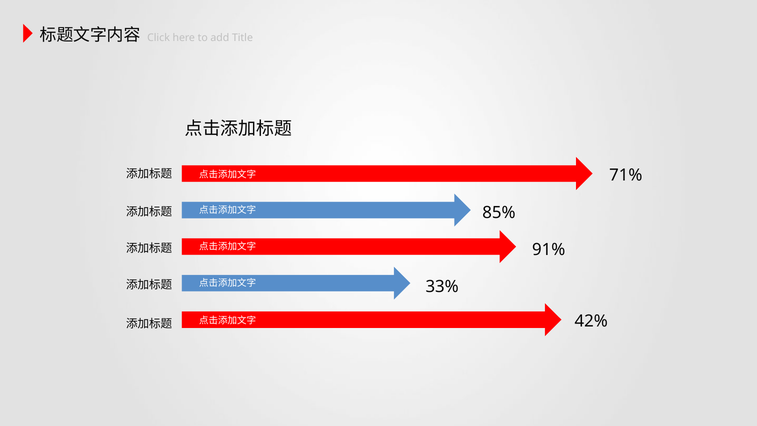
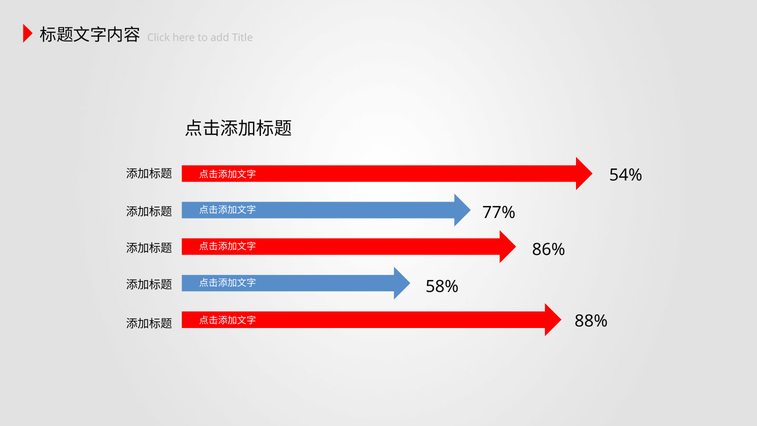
71%: 71% -> 54% (626, 175)
85%: 85% -> 77% (499, 213)
91%: 91% -> 86% (549, 250)
33%: 33% -> 58% (442, 286)
42%: 42% -> 88% (591, 321)
